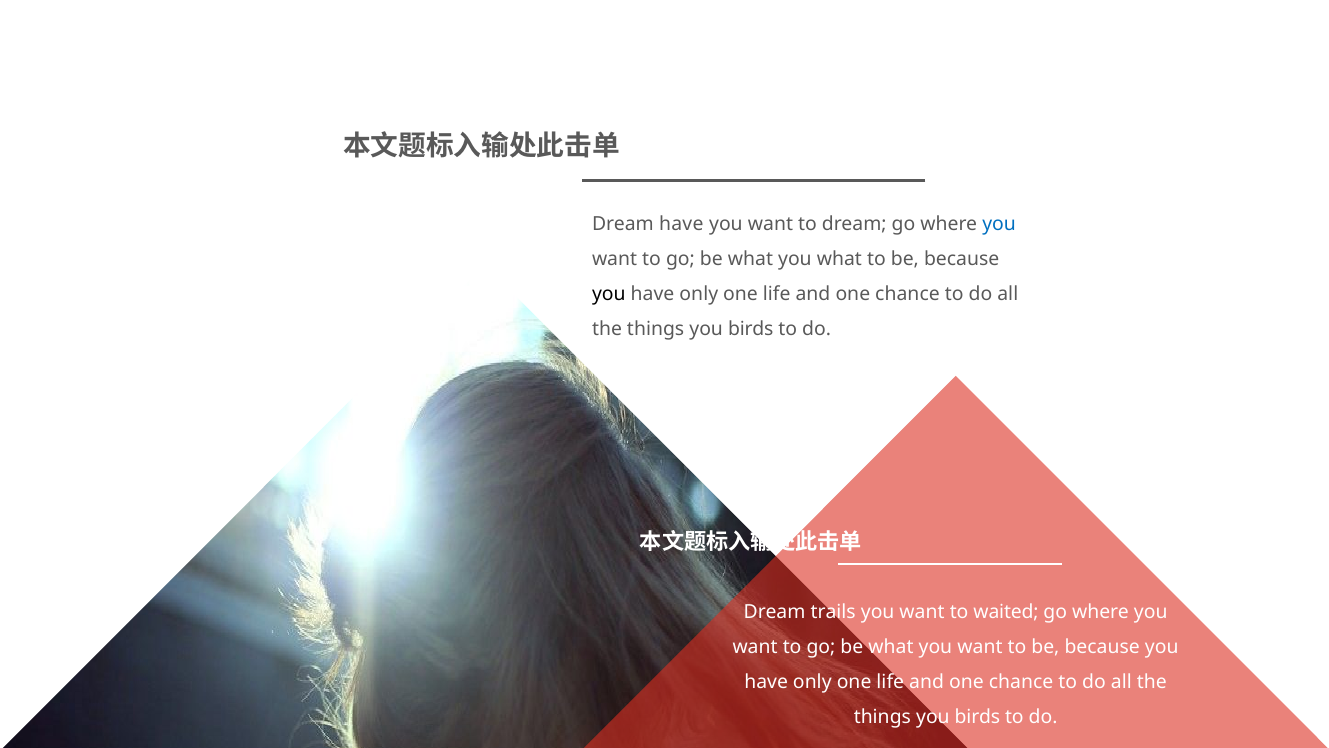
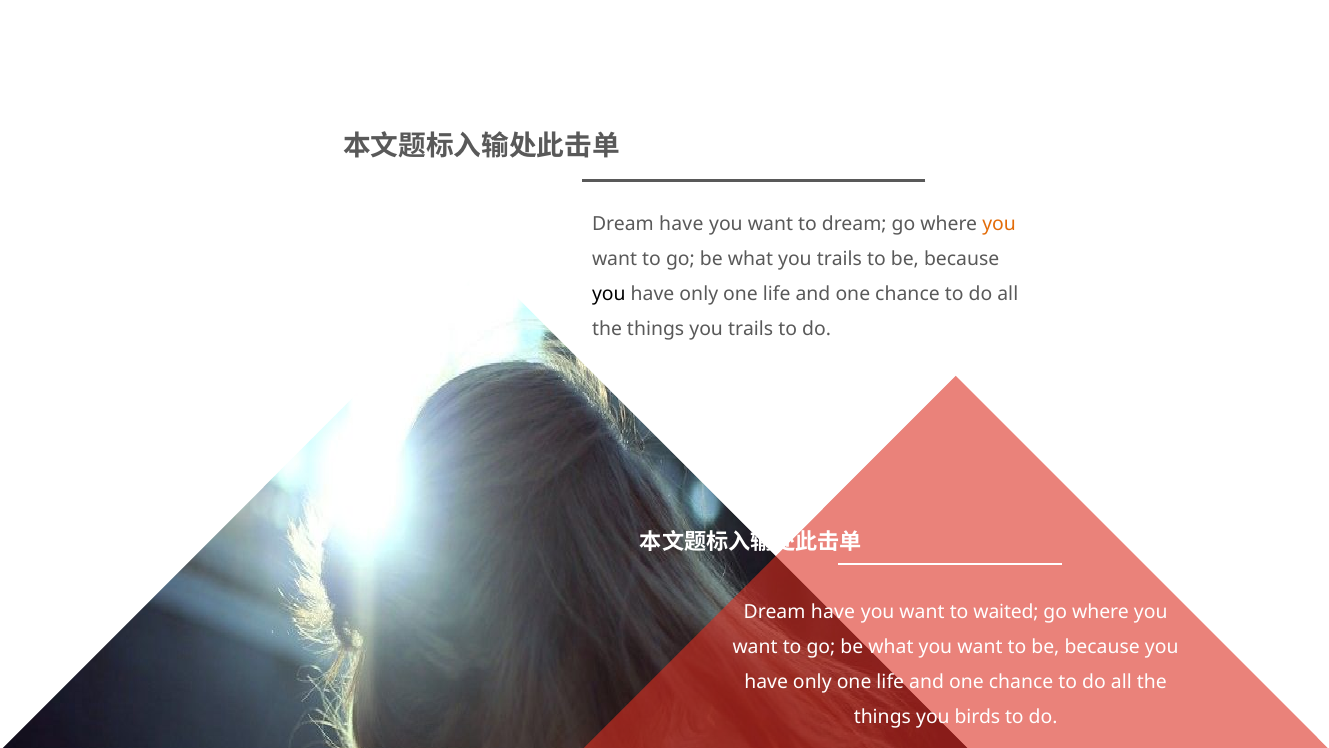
you colour: blue -> orange (999, 224)
what you what: what -> trails (839, 259)
birds: birds -> trails (751, 329)
trails: trails -> have (833, 612)
